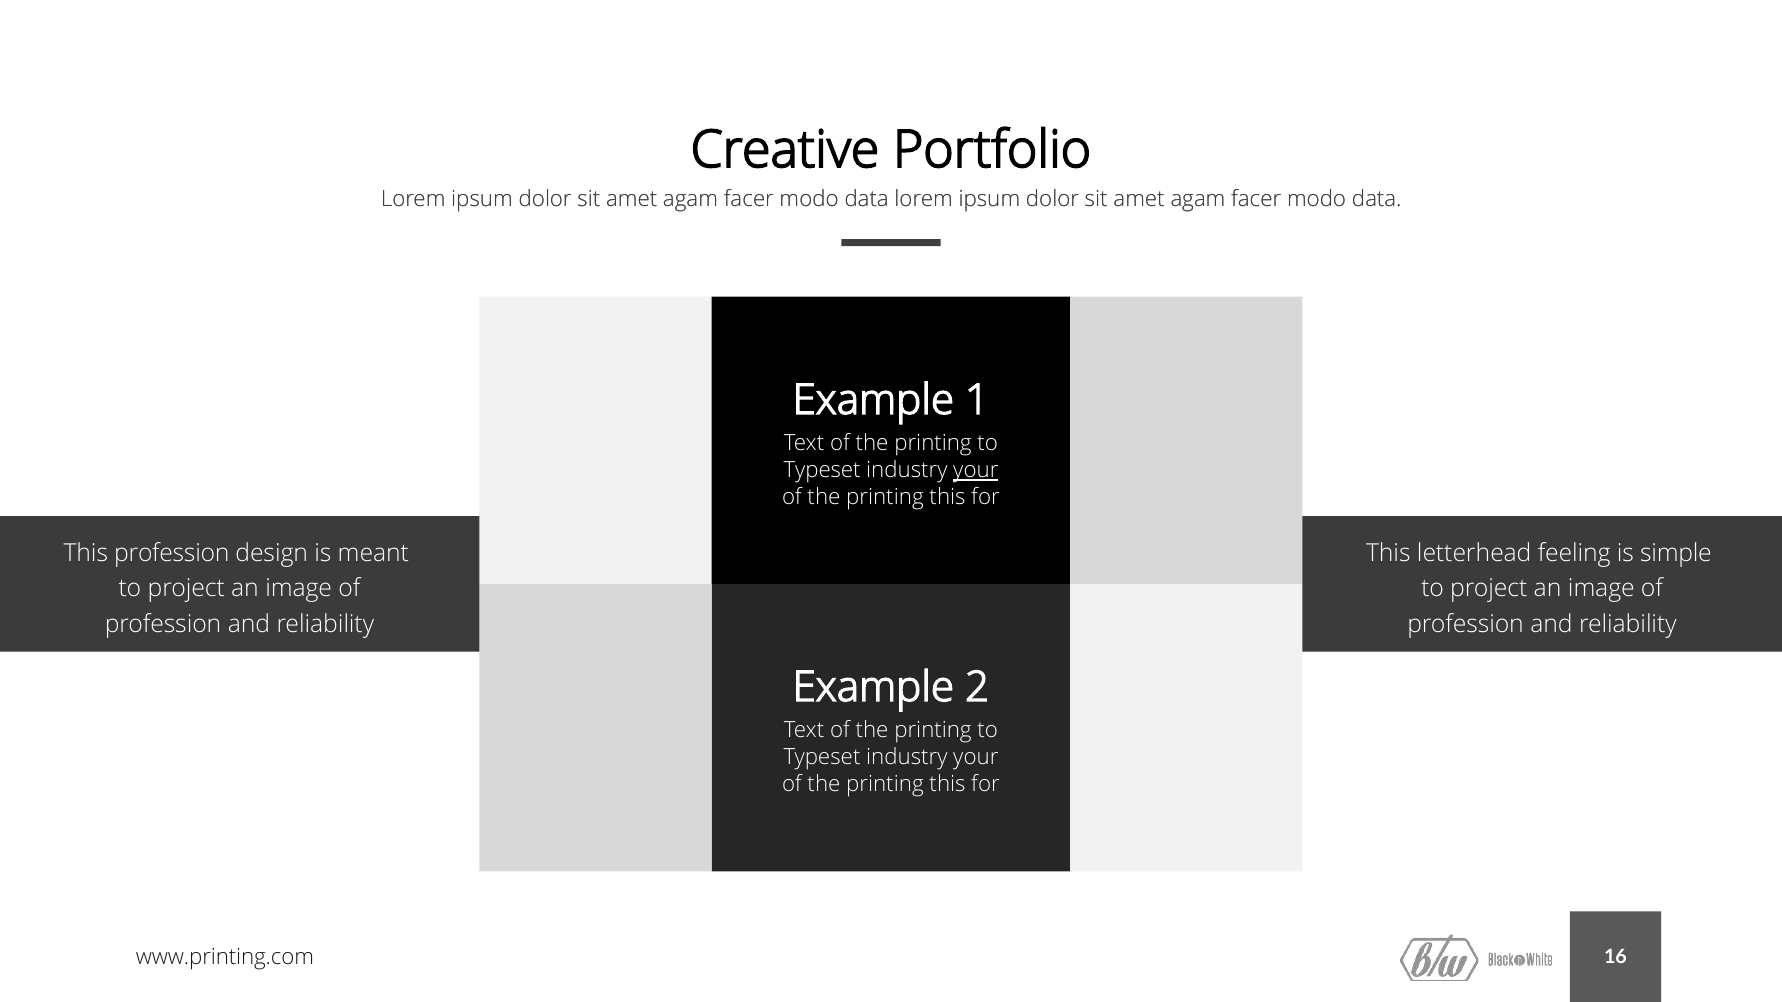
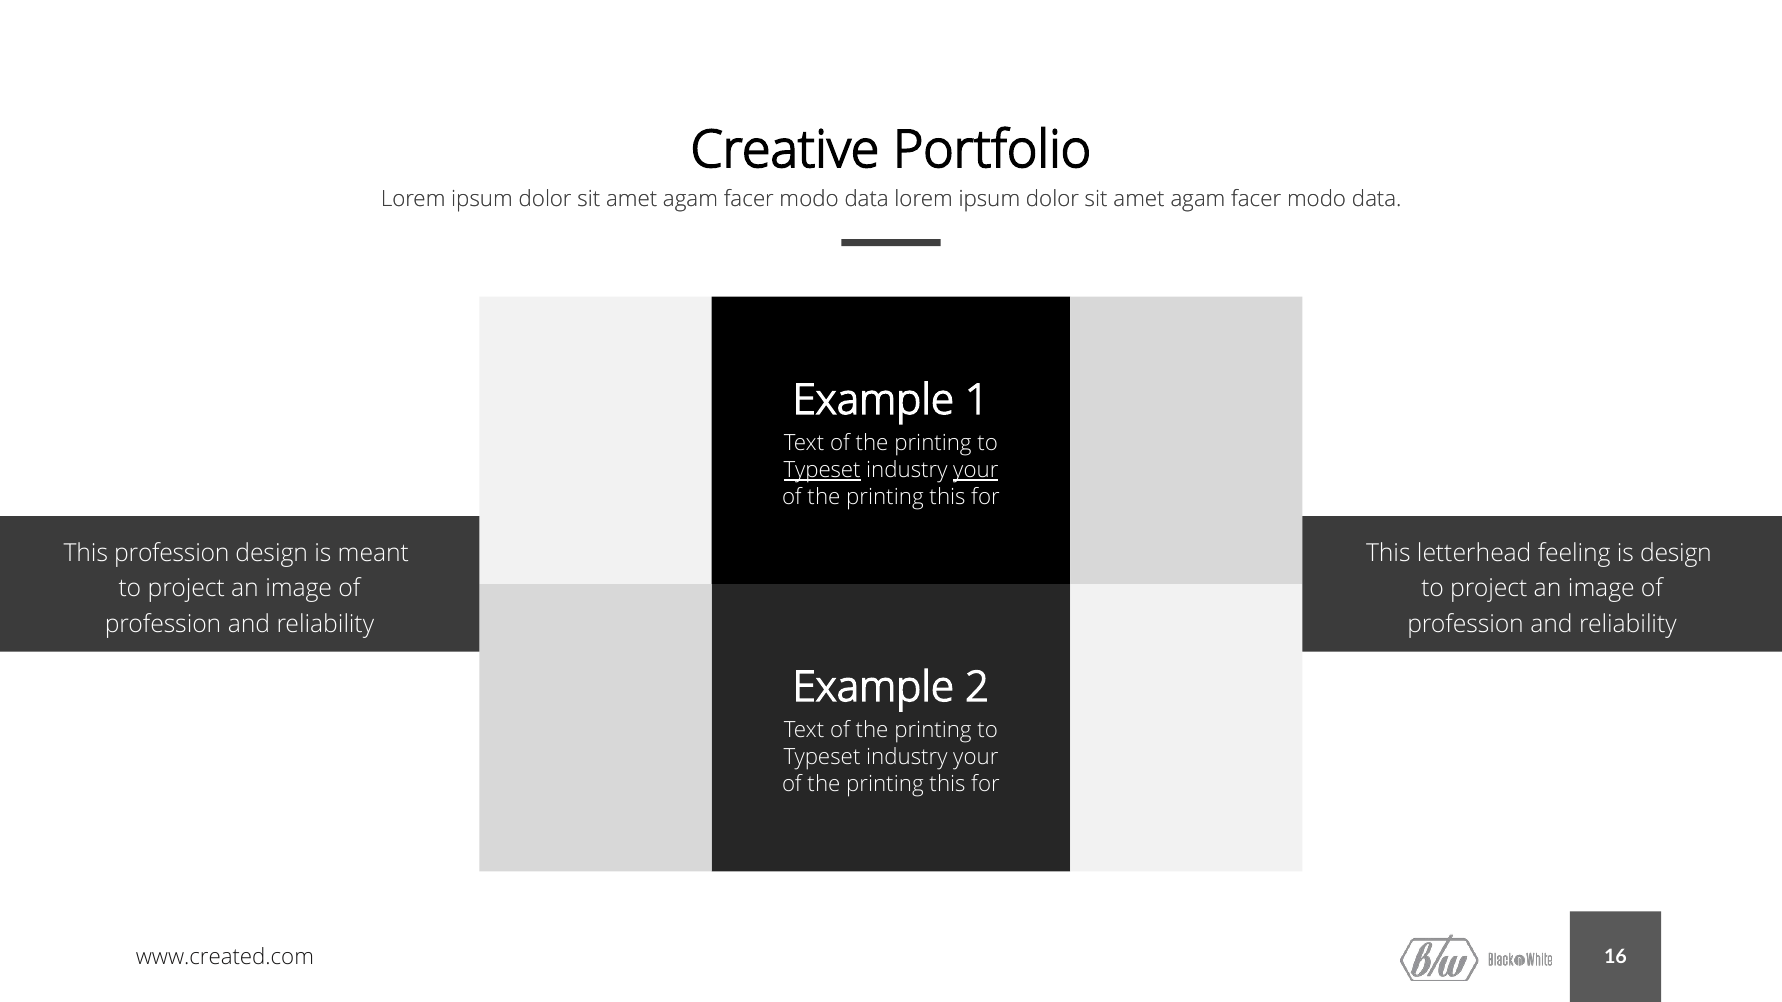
Typeset underline: none -> present (822, 470)
is simple: simple -> design (1676, 553)
www.printing.com: www.printing.com -> www.created.com (225, 957)
